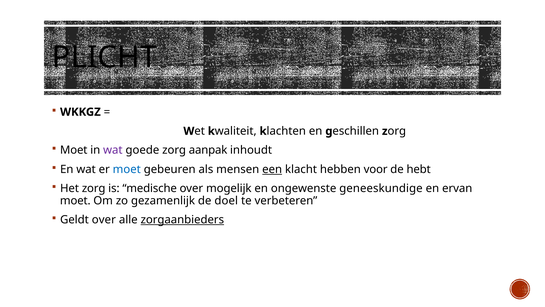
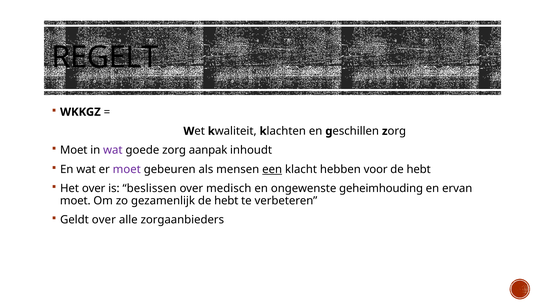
PLICHT: PLICHT -> REGELT (105, 57)
moet colour: blue -> purple (127, 169)
Het zorg: zorg -> over (94, 188)
medische: medische -> beslissen (150, 188)
mogelijk: mogelijk -> medisch (229, 188)
geneeskundige: geneeskundige -> geheimhouding (381, 188)
gezamenlijk de doel: doel -> hebt (226, 200)
zorgaanbieders underline: present -> none (182, 220)
